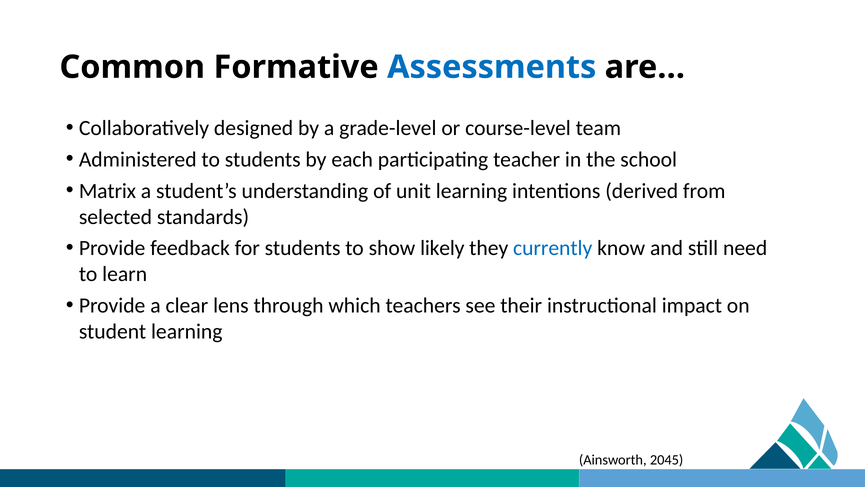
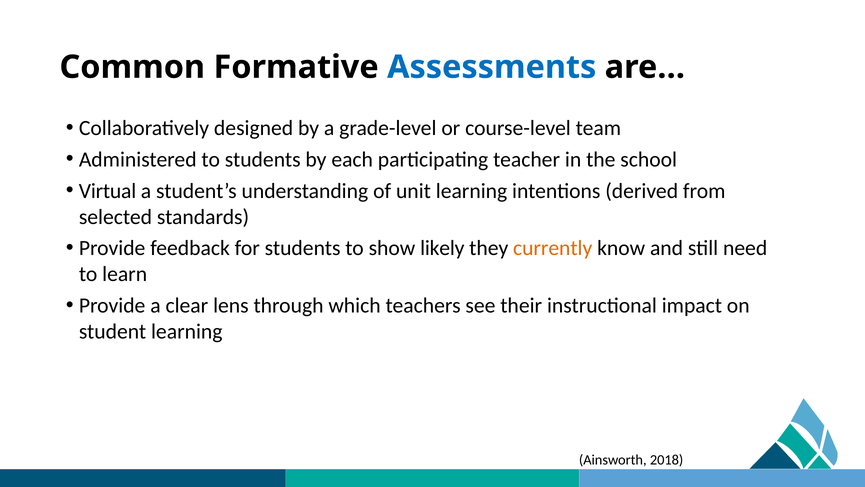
Matrix: Matrix -> Virtual (108, 191)
currently colour: blue -> orange (553, 248)
2045: 2045 -> 2018 (667, 459)
